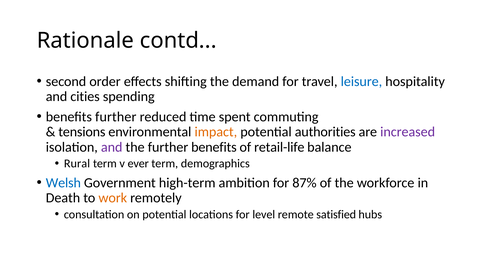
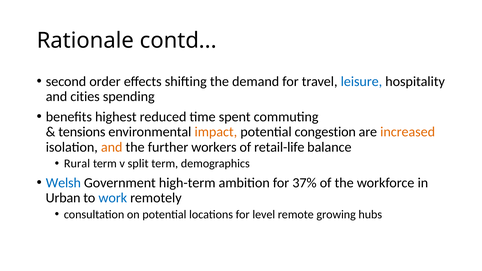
benefits further: further -> highest (116, 117)
authorities: authorities -> congestion (325, 132)
increased colour: purple -> orange (408, 132)
and colour: purple -> orange (112, 147)
further benefits: benefits -> workers (214, 147)
ever: ever -> split (138, 164)
87%: 87% -> 37% (304, 183)
Death: Death -> Urban (63, 198)
work colour: orange -> blue (113, 198)
satisfied: satisfied -> growing (336, 215)
